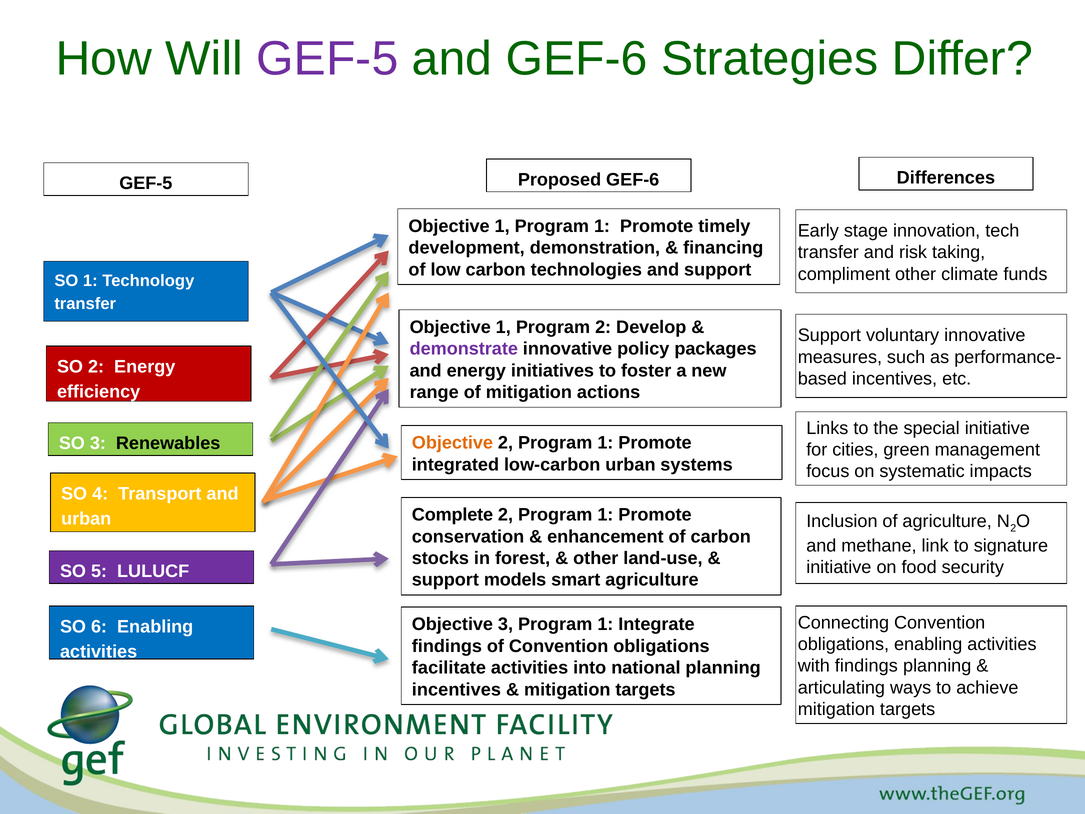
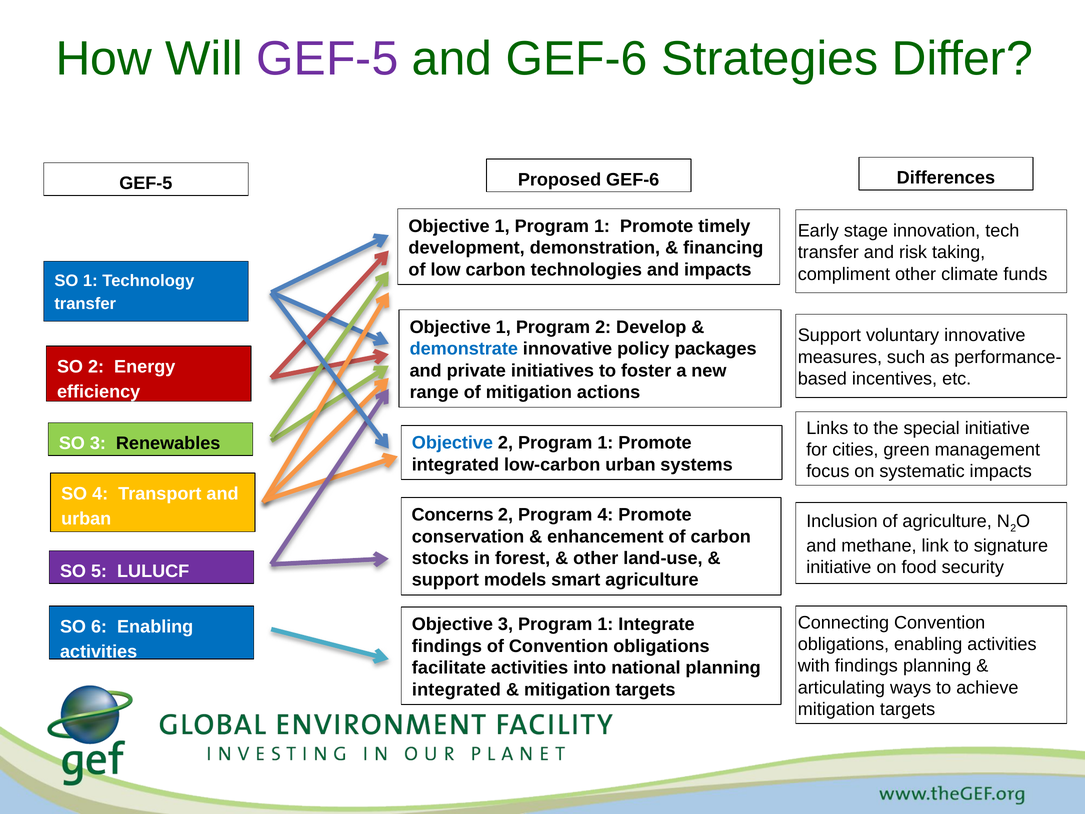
and support: support -> impacts (718, 270)
demonstrate colour: purple -> blue (464, 349)
and energy: energy -> private (476, 370)
Objective colour: orange -> blue (452, 443)
Complete: Complete -> Concerns (453, 515)
1: 1 -> 4 (605, 515)
incentives: incentives -> integrated (456, 689)
